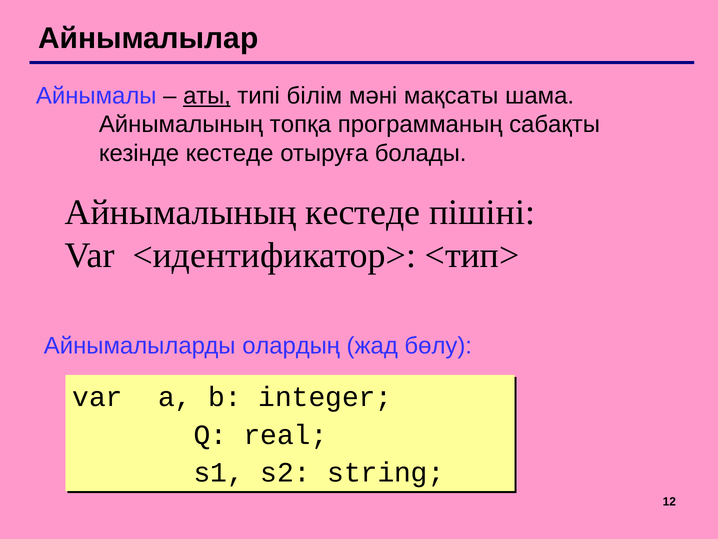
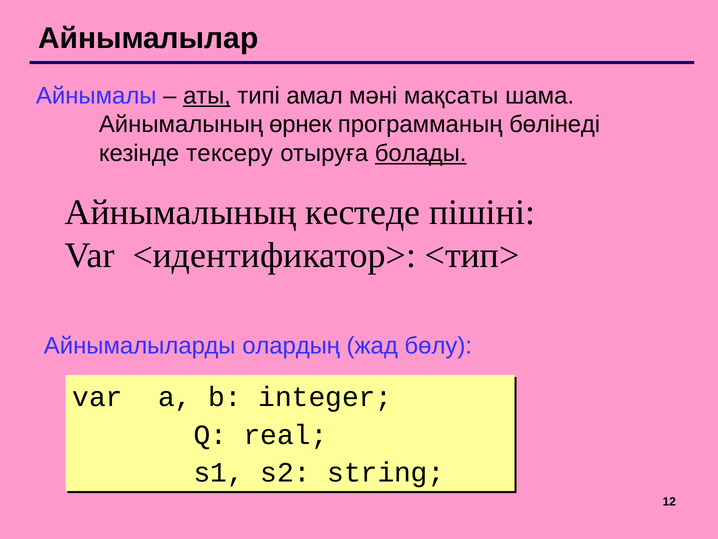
білім: білім -> амал (315, 96)
топқа: топқа -> өрнек (301, 124)
сабақты: сабақты -> бөлінеді (555, 124)
кезінде кестеде: кестеде -> тексеру (230, 153)
болады underline: none -> present (421, 153)
